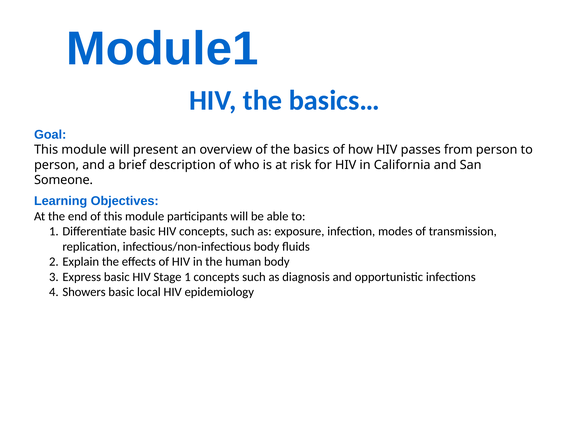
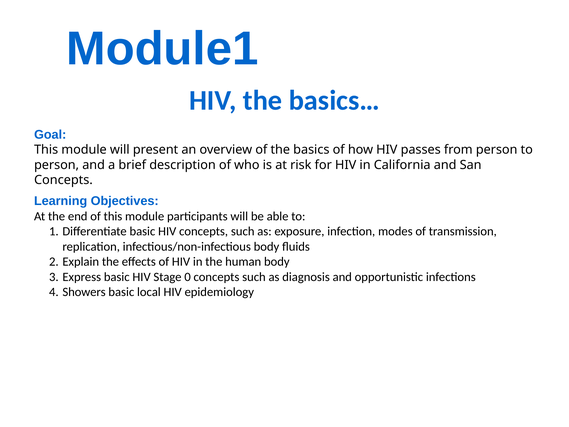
Someone: Someone -> Concepts (63, 180)
Stage 1: 1 -> 0 (188, 277)
